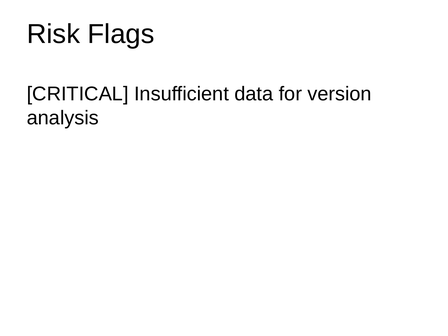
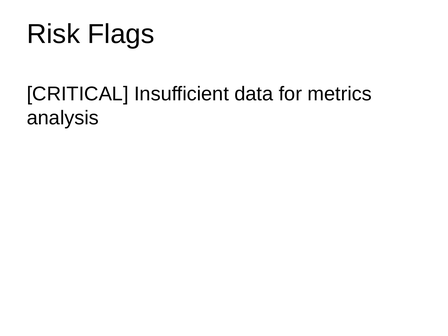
version: version -> metrics (340, 94)
